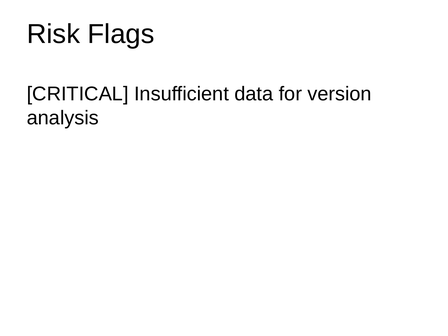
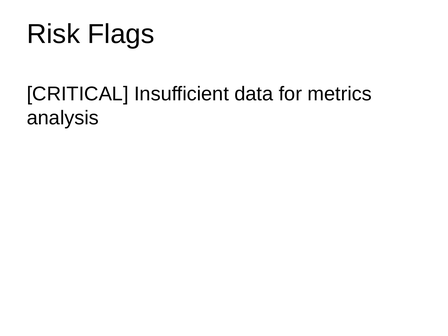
version: version -> metrics (340, 94)
